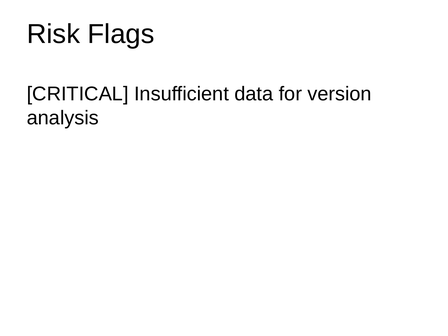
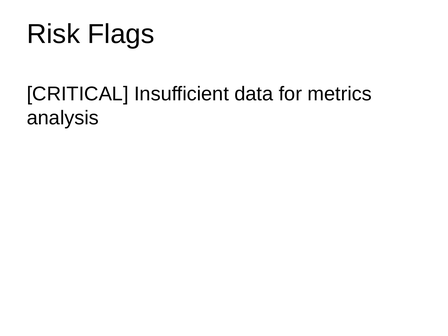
version: version -> metrics (340, 94)
